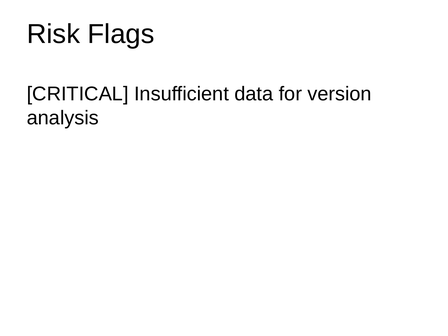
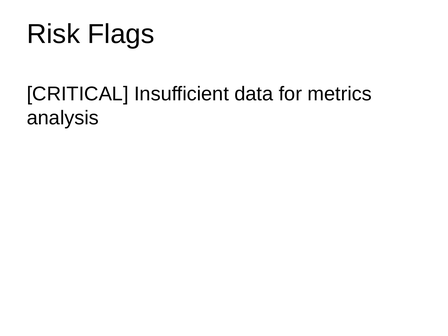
version: version -> metrics (340, 94)
